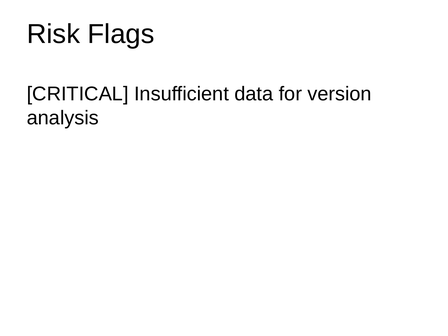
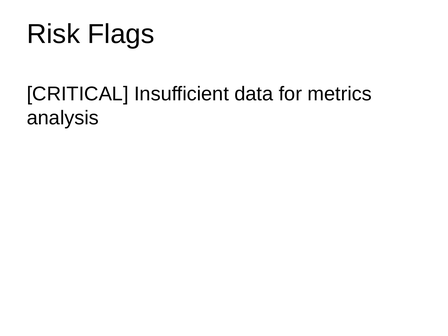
version: version -> metrics (340, 94)
